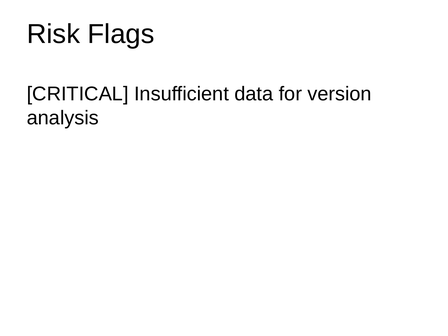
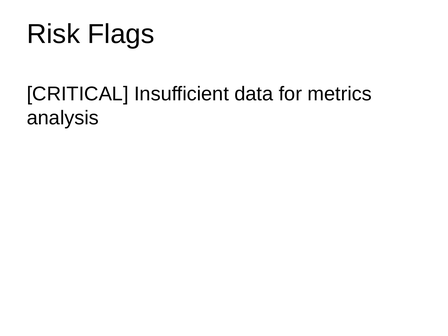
version: version -> metrics (340, 94)
